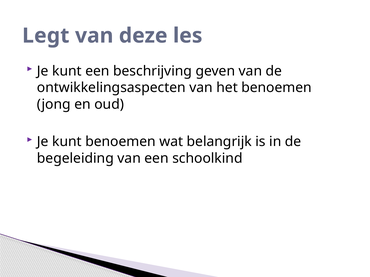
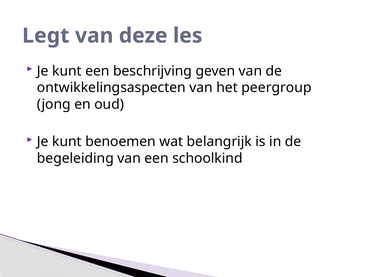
het benoemen: benoemen -> peergroup (277, 88)
